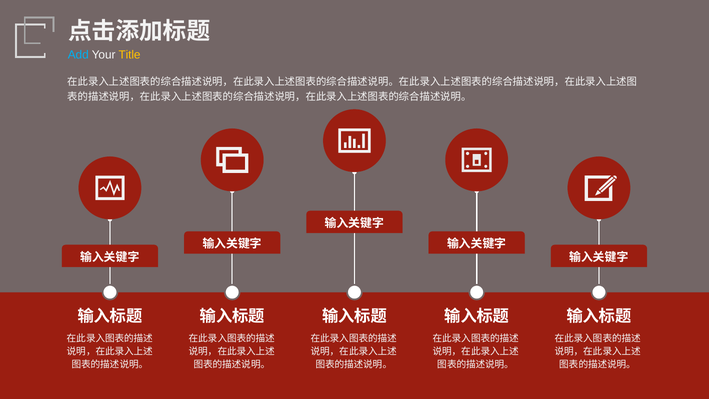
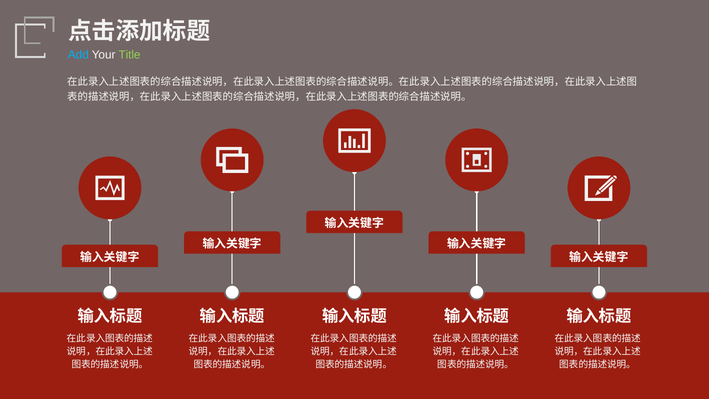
Title colour: yellow -> light green (130, 55)
